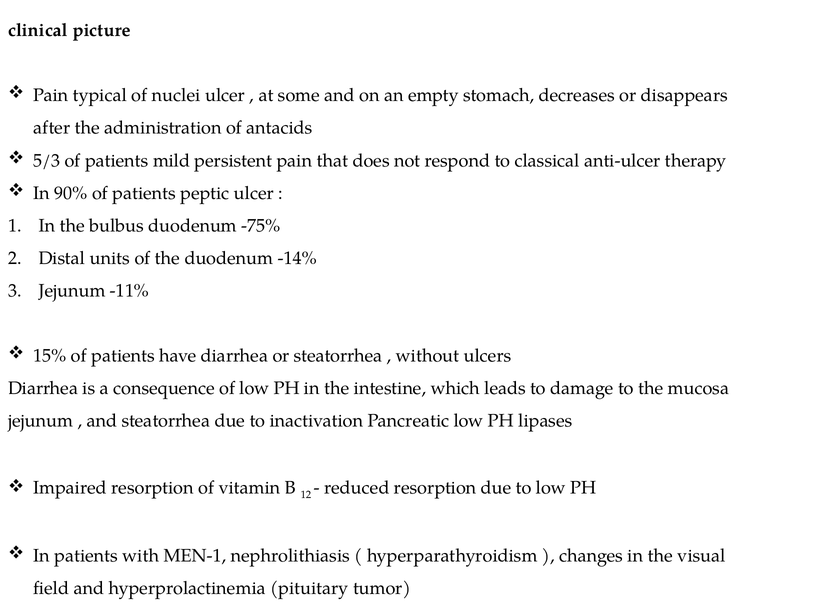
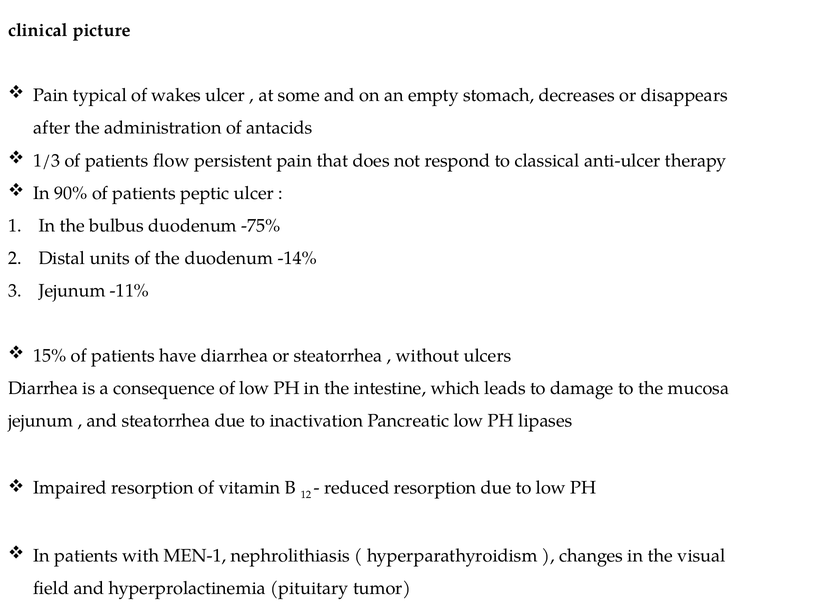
nuclei: nuclei -> wakes (176, 95)
5/3: 5/3 -> 1/3 (47, 160)
mild: mild -> flow (171, 160)
